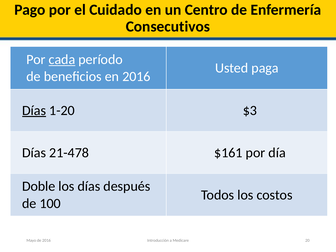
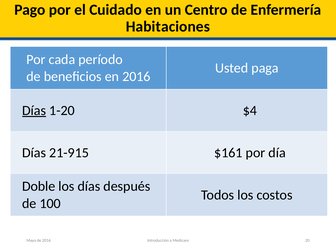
Consecutivos: Consecutivos -> Habitaciones (168, 27)
cada underline: present -> none (62, 60)
$3: $3 -> $4 (250, 110)
21-478: 21-478 -> 21-915 (69, 153)
